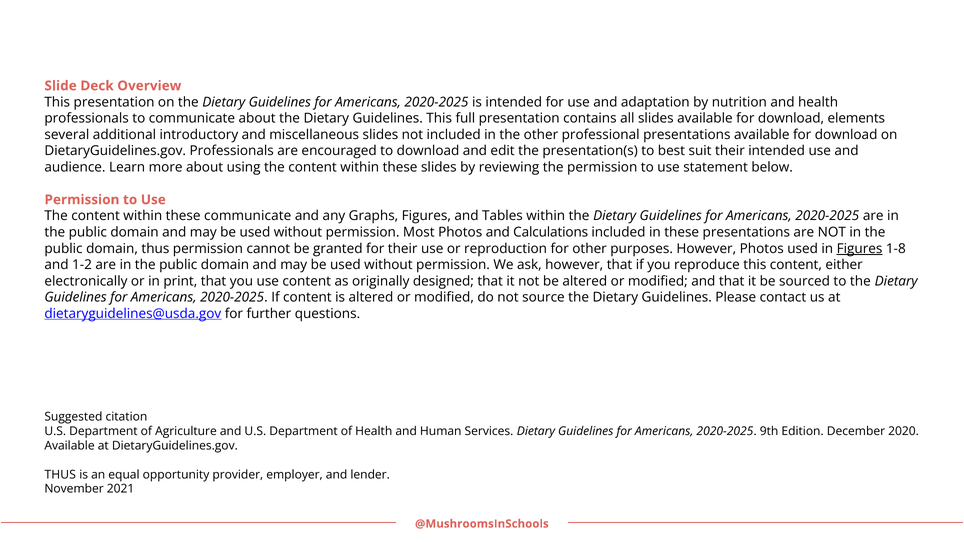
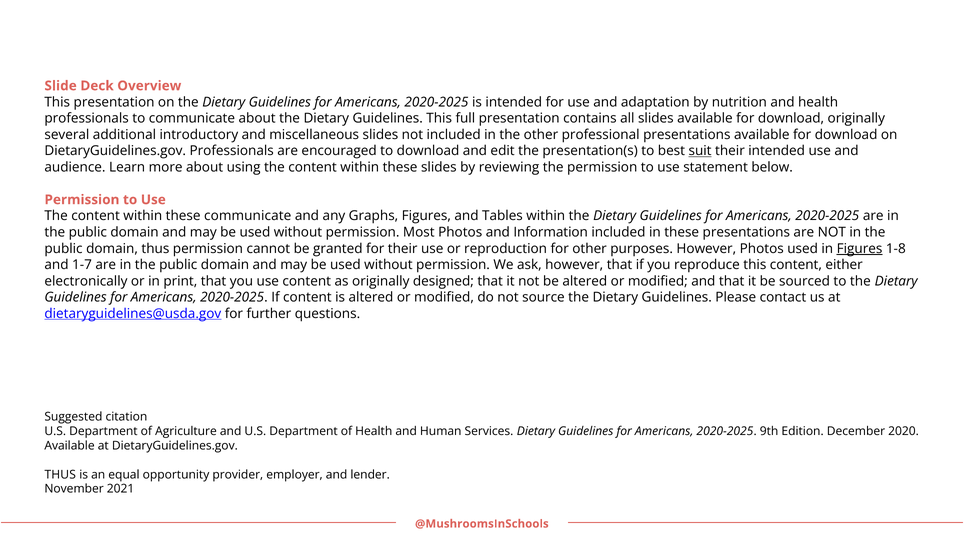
download elements: elements -> originally (856, 118)
suit underline: none -> present (700, 151)
Calculations: Calculations -> Information (551, 232)
1-2: 1-2 -> 1-7 (82, 265)
